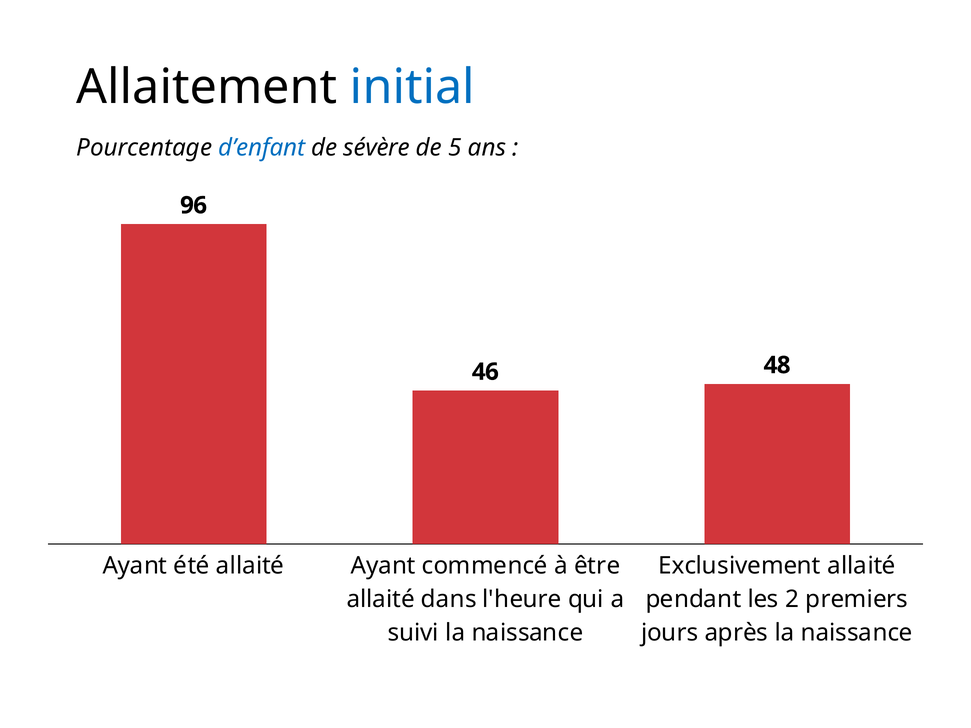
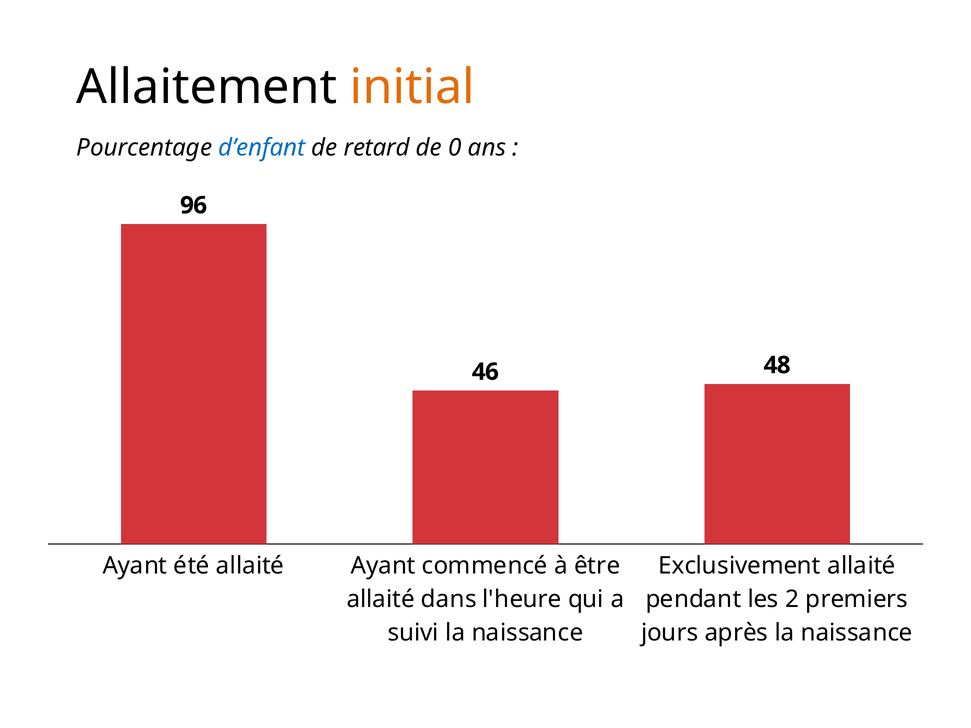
initial colour: blue -> orange (412, 87)
sévère: sévère -> retard (377, 148)
5: 5 -> 0 (455, 148)
